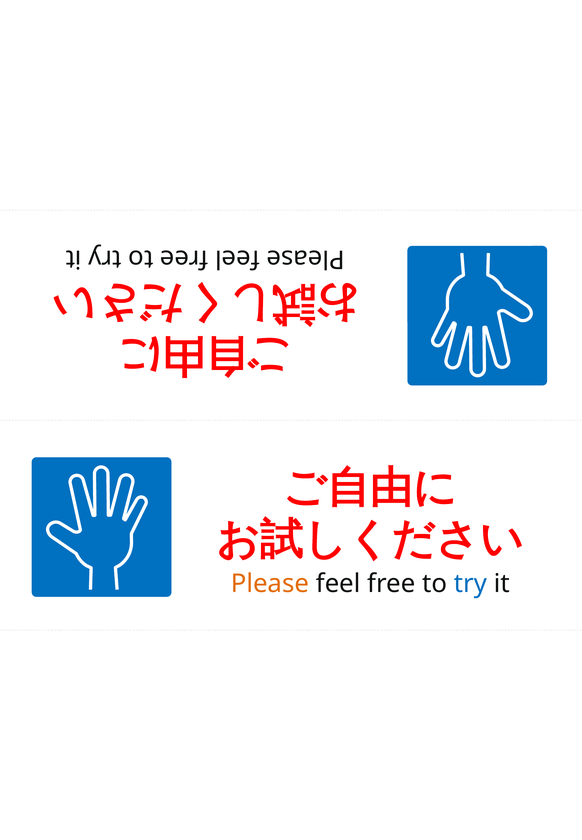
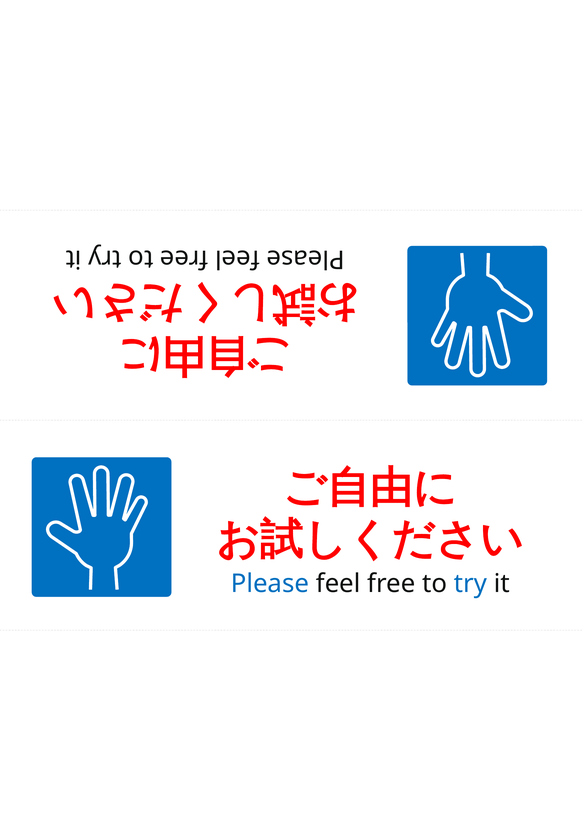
Please colour: orange -> blue (270, 584)
